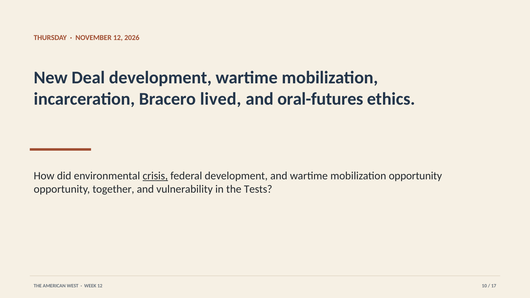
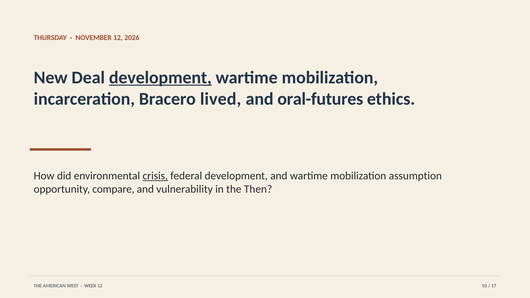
development underline: none -> present (160, 78)
mobilization opportunity: opportunity -> assumption (415, 176)
together: together -> compare (113, 189)
Tests: Tests -> Then (258, 189)
